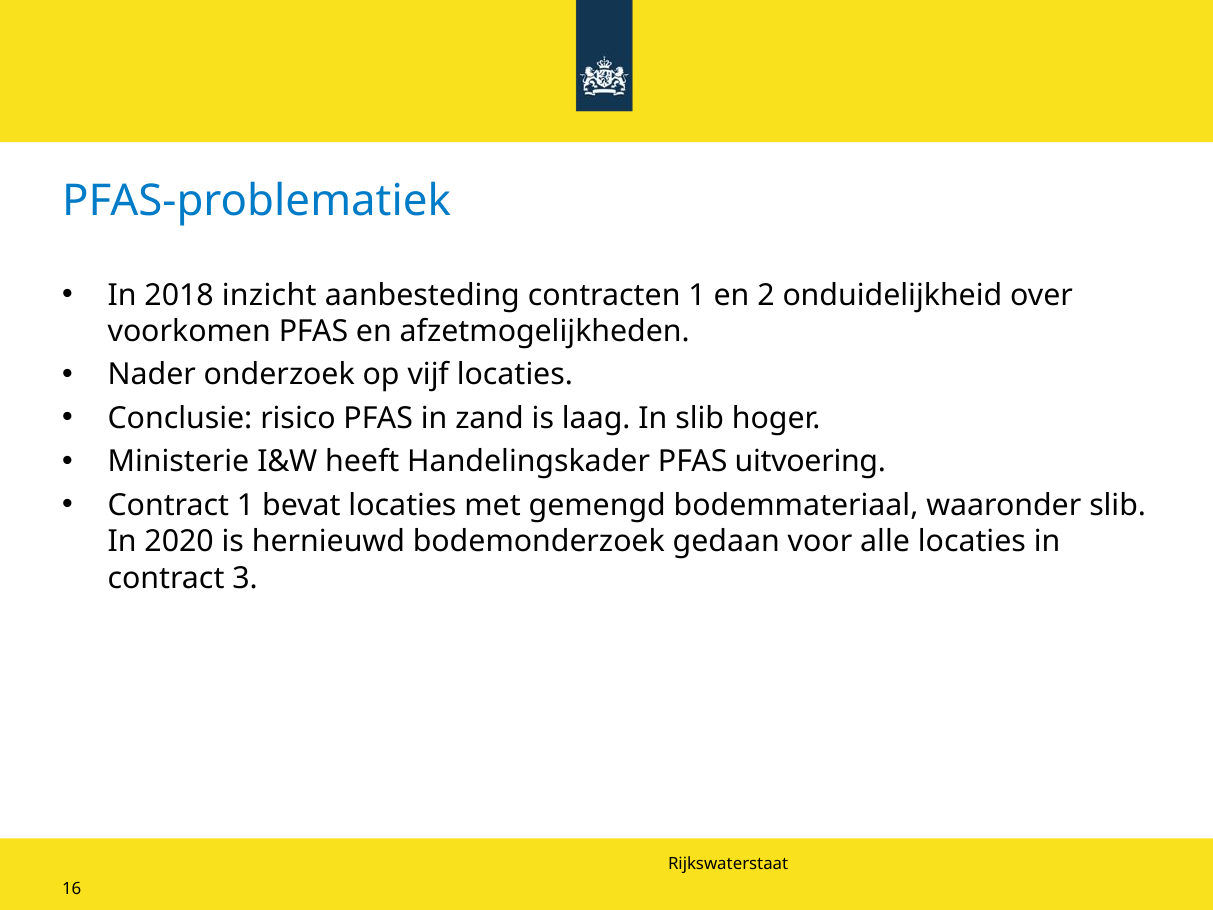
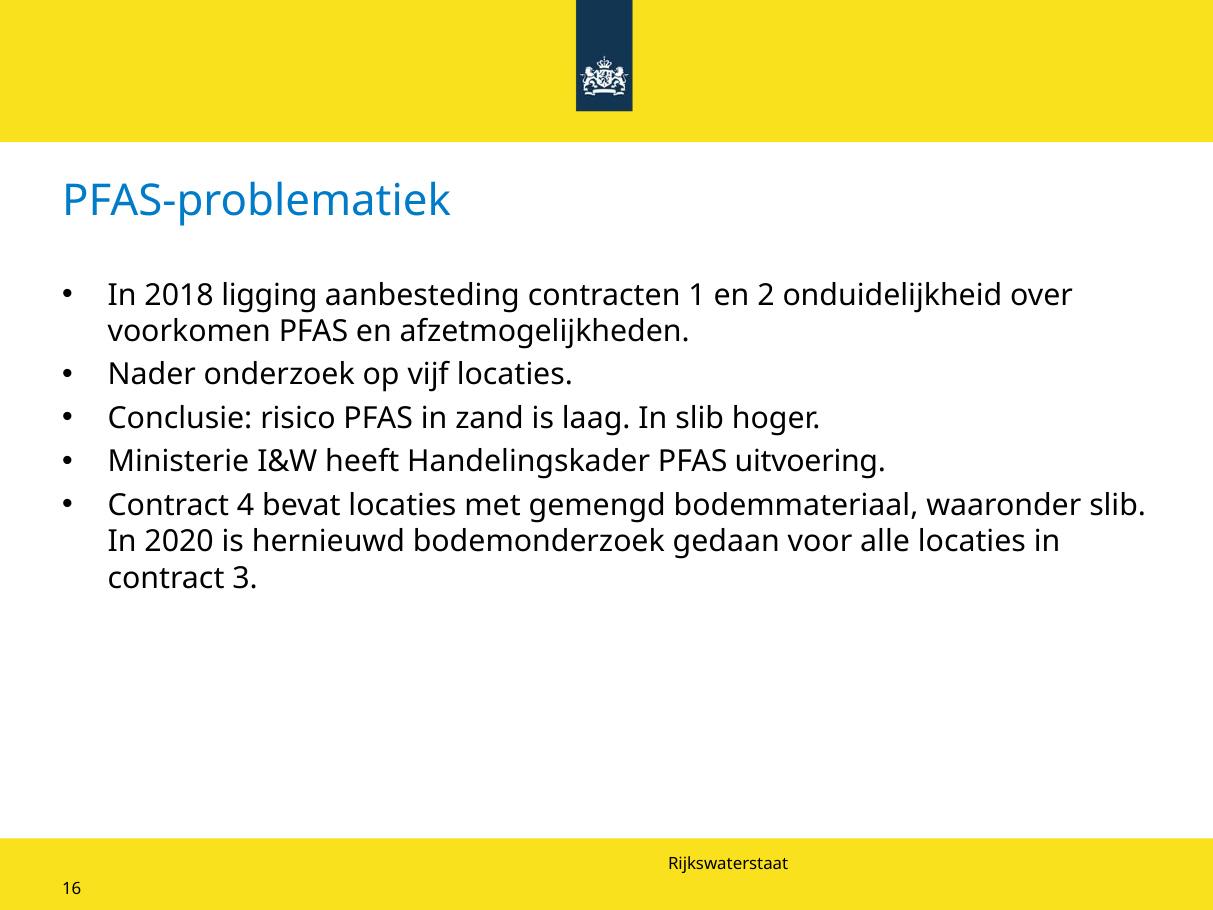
inzicht: inzicht -> ligging (269, 295)
Contract 1: 1 -> 4 (246, 505)
